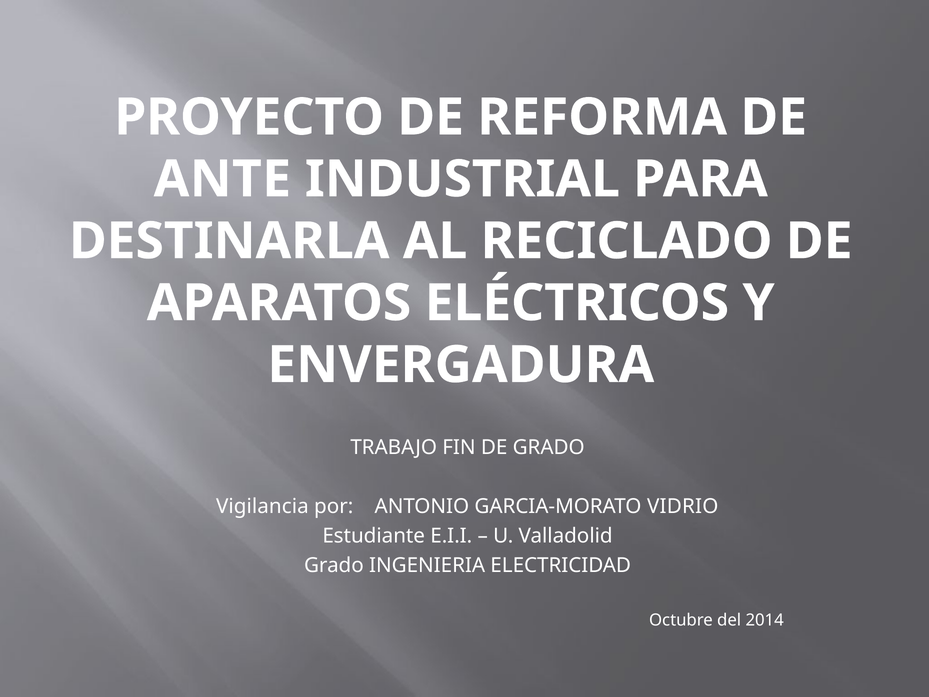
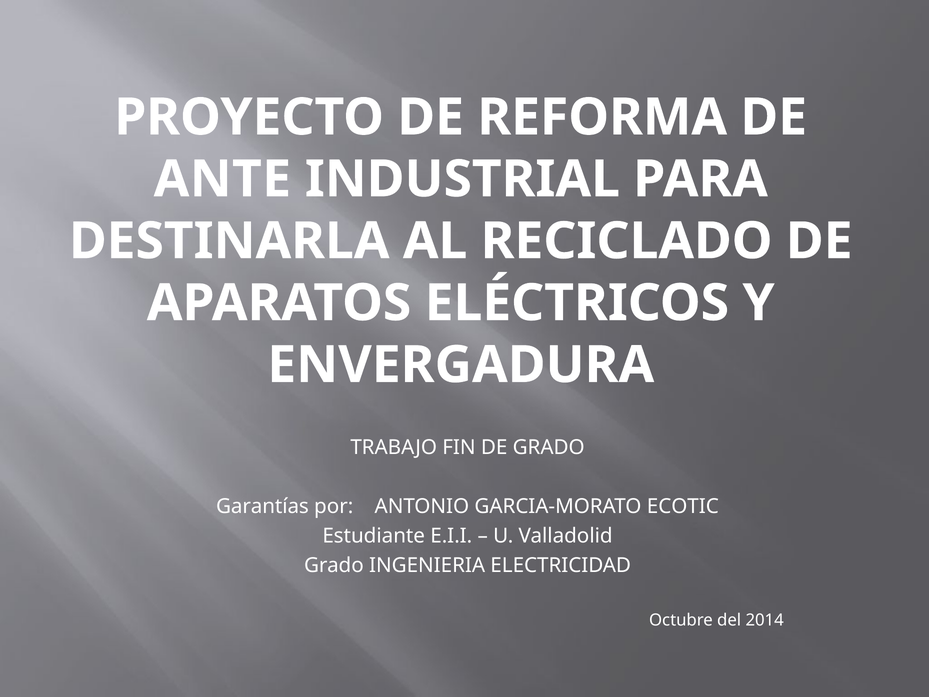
Vigilancia: Vigilancia -> Garantías (262, 506)
VIDRIO: VIDRIO -> ECOTIC (683, 506)
